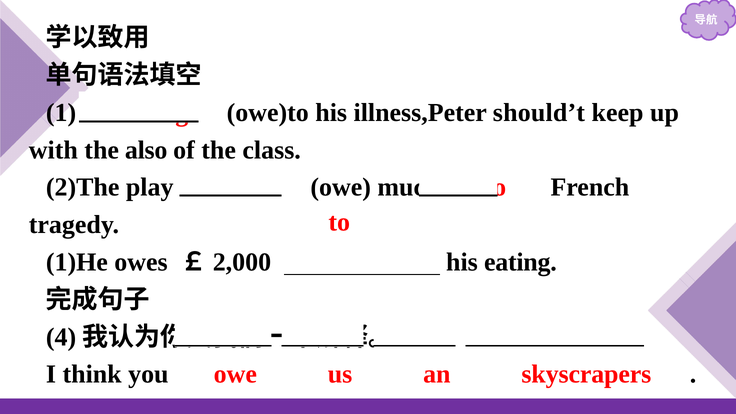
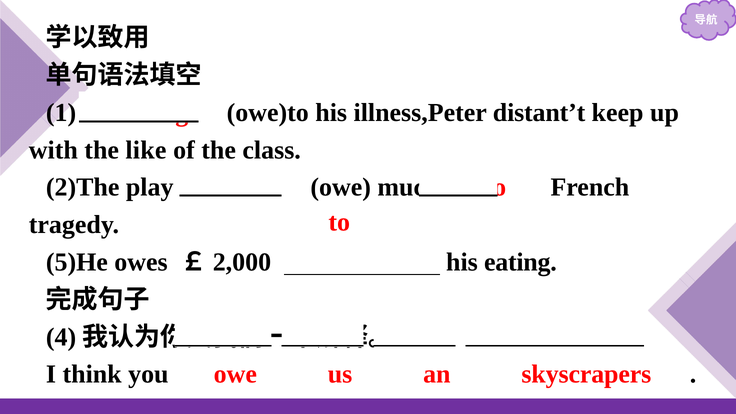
should’t: should’t -> distant’t (539, 113)
also: also -> like (146, 150)
1)He: 1)He -> 5)He (77, 262)
